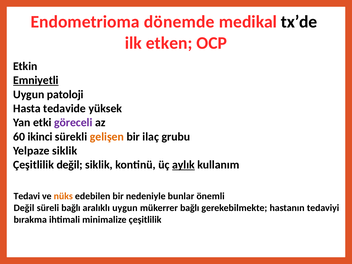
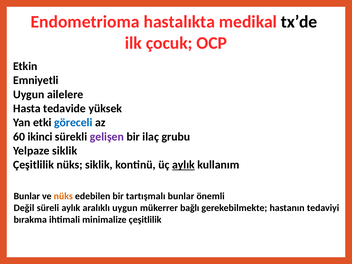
dönemde: dönemde -> hastalıkta (179, 22)
etken: etken -> çocuk (169, 43)
Emniyetli underline: present -> none (36, 80)
patoloji: patoloji -> ailelere (65, 94)
göreceli colour: purple -> blue (73, 123)
gelişen colour: orange -> purple (107, 137)
Çeşitlilik değil: değil -> nüks (70, 165)
Tedavi: Tedavi -> Bunlar (27, 196)
nedeniyle: nedeniyle -> tartışmalı (146, 196)
süreli bağlı: bağlı -> aylık (71, 208)
